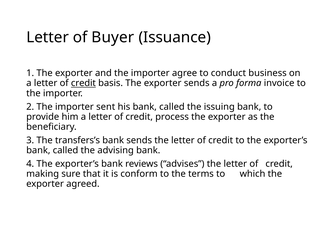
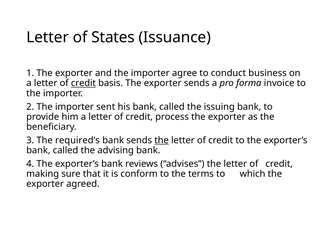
Buyer: Buyer -> States (113, 37)
transfers’s: transfers’s -> required’s (77, 140)
the underline: none -> present (162, 140)
